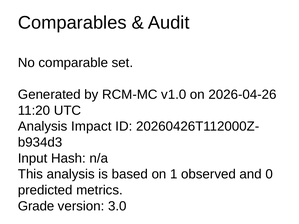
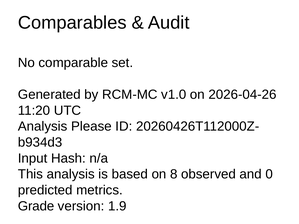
Impact: Impact -> Please (91, 127)
1: 1 -> 8 (174, 174)
3.0: 3.0 -> 1.9 (117, 206)
